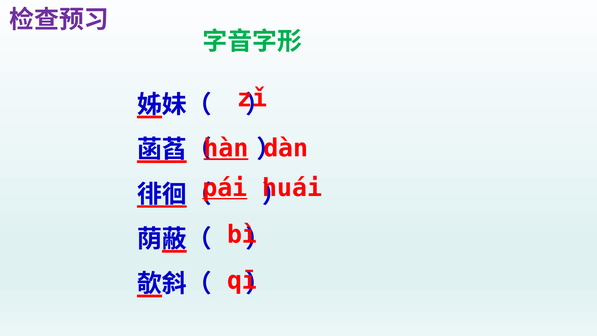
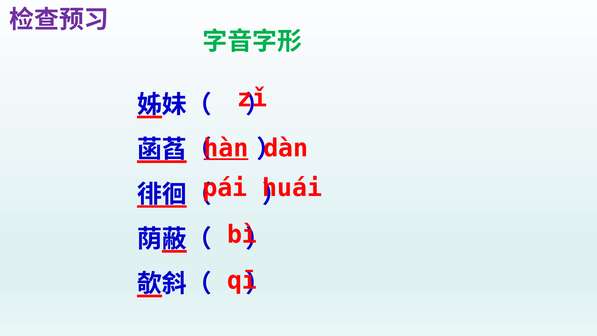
pái underline: present -> none (225, 188)
